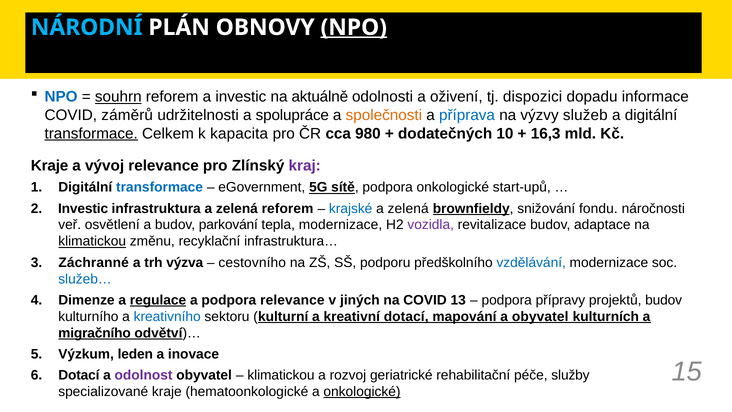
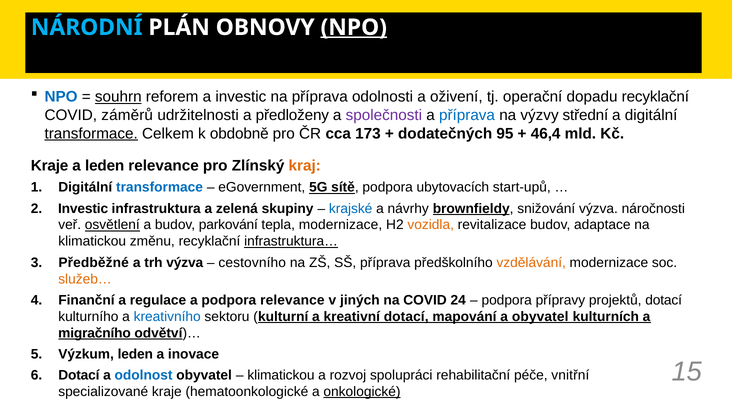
na aktuálně: aktuálně -> příprava (320, 97)
dispozici: dispozici -> operační (533, 97)
dopadu informace: informace -> recyklační (655, 97)
spolupráce: spolupráce -> předloženy (292, 115)
společnosti colour: orange -> purple (384, 115)
služeb: služeb -> střední (585, 115)
kapacita: kapacita -> obdobně (239, 133)
980: 980 -> 173 (368, 133)
10: 10 -> 95 (505, 133)
16,3: 16,3 -> 46,4 (546, 133)
a vývoj: vývoj -> leden (105, 165)
kraj colour: purple -> orange (305, 165)
podpora onkologické: onkologické -> ubytovacích (453, 187)
zelená reforem: reforem -> skupiny (288, 208)
zelená: zelená -> návrhy (408, 208)
snižování fondu: fondu -> výzva (598, 208)
osvětlení underline: none -> present (112, 225)
vozidla colour: purple -> orange (431, 225)
klimatickou underline: present -> none (92, 241)
infrastruktura… underline: none -> present (291, 241)
Záchranné: Záchranné -> Předběžné (94, 262)
SŠ podporu: podporu -> příprava (385, 262)
vzdělávání colour: blue -> orange (531, 262)
služeb… colour: blue -> orange (85, 279)
Dimenze: Dimenze -> Finanční (86, 300)
regulace underline: present -> none (158, 300)
13: 13 -> 24 (458, 300)
projektů budov: budov -> dotací (664, 300)
odolnost colour: purple -> blue (144, 375)
geriatrické: geriatrické -> spolupráci (401, 375)
služby: služby -> vnitřní (570, 375)
